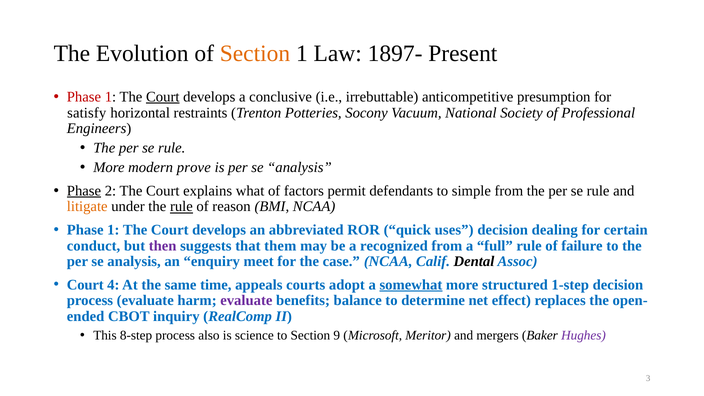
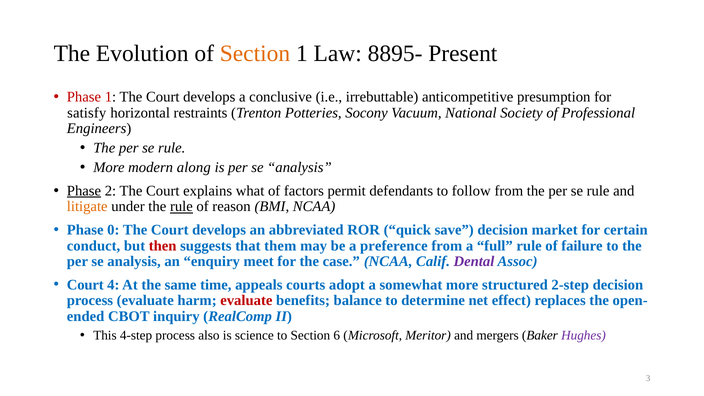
1897-: 1897- -> 8895- (395, 54)
Court underline: present -> none (163, 97)
prove: prove -> along (194, 168)
simple: simple -> follow (471, 191)
1: 1 -> 0 (113, 230)
uses: uses -> save (454, 230)
dealing: dealing -> market (555, 230)
then colour: purple -> red (163, 246)
recognized: recognized -> preference (394, 246)
Dental colour: black -> purple (474, 262)
somewhat underline: present -> none (411, 285)
1-step: 1-step -> 2-step (570, 285)
evaluate colour: purple -> red (246, 301)
8-step: 8-step -> 4-step (136, 335)
9: 9 -> 6 (337, 335)
